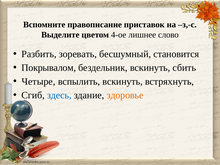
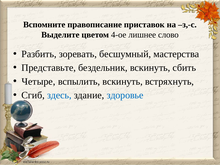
становится: становится -> мастерства (176, 54)
Покрывалом: Покрывалом -> Представьте (49, 68)
здоровье colour: orange -> blue (125, 95)
